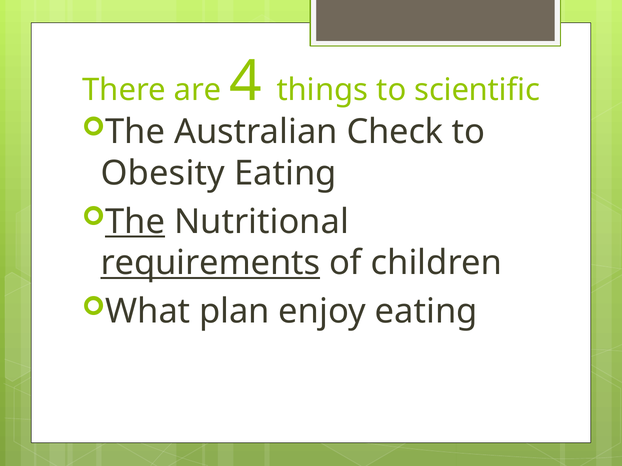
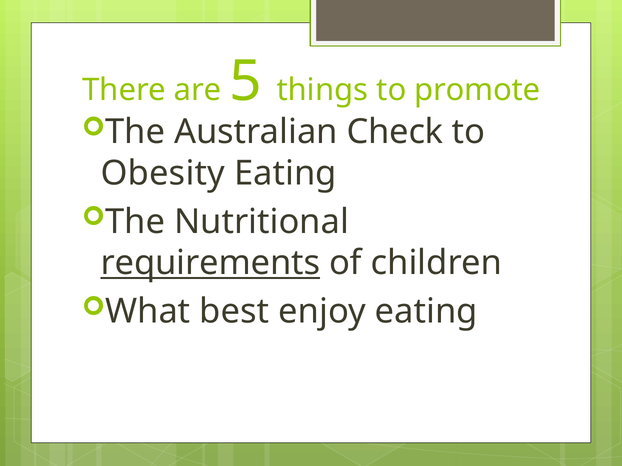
4: 4 -> 5 (246, 82)
scientific: scientific -> promote (477, 90)
The underline: present -> none (135, 222)
plan: plan -> best (234, 312)
